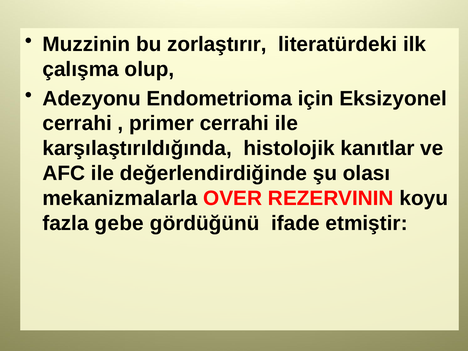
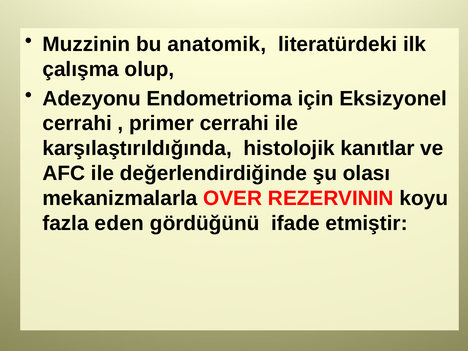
zorlaştırır: zorlaştırır -> anatomik (217, 44)
gebe: gebe -> eden (119, 223)
